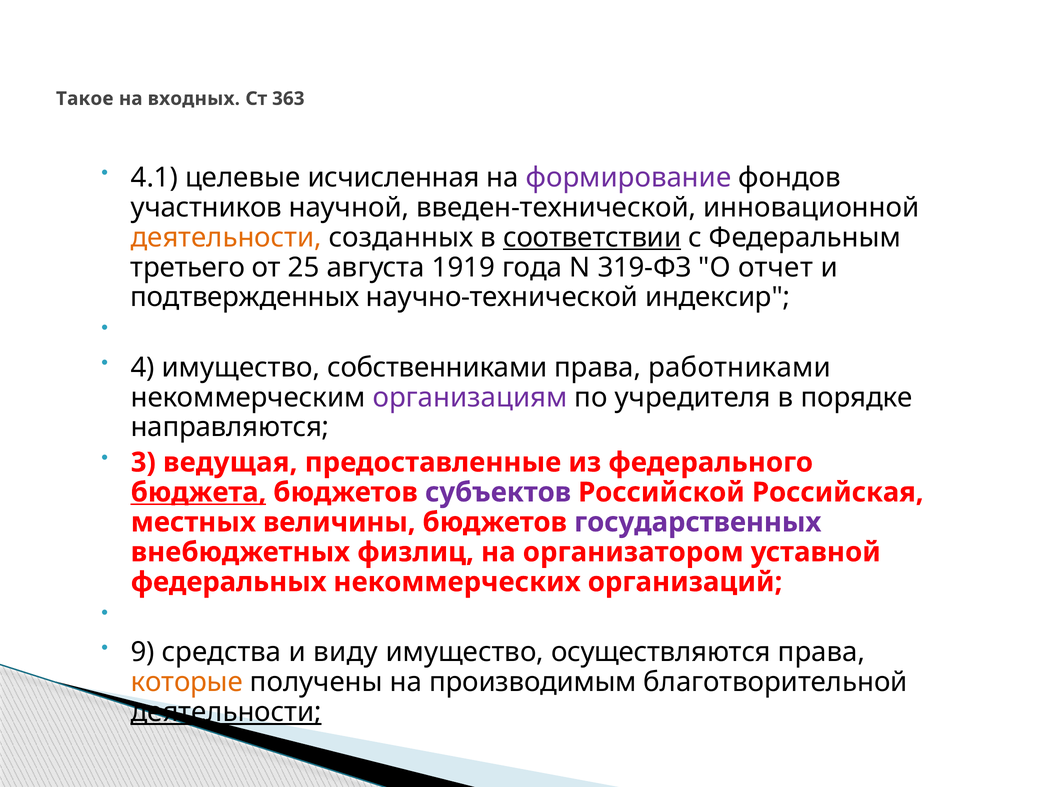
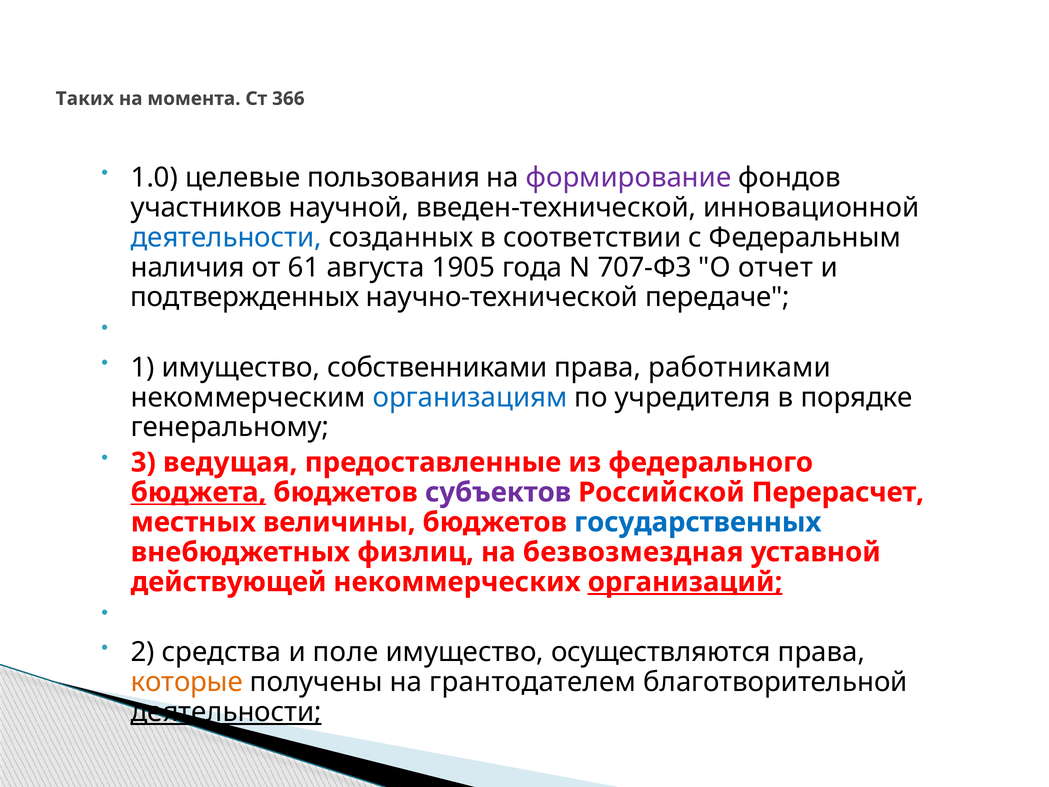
Такое: Такое -> Таких (85, 99)
входных: входных -> момента (194, 99)
363: 363 -> 366 (288, 99)
4.1: 4.1 -> 1.0 (154, 178)
исчисленная: исчисленная -> пользования (394, 178)
деятельности colour: orange -> blue (226, 237)
соответствии underline: present -> none (592, 237)
третьего: третьего -> наличия (188, 267)
25: 25 -> 61 (304, 267)
1919: 1919 -> 1905 (463, 267)
319-ФЗ: 319-ФЗ -> 707-ФЗ (645, 267)
индексир: индексир -> передаче (718, 297)
4: 4 -> 1 (143, 367)
организациям colour: purple -> blue (470, 397)
направляются: направляются -> генеральному (230, 427)
Российская: Российская -> Перерасчет (838, 492)
государственных colour: purple -> blue (698, 522)
организатором: организатором -> безвозмездная (633, 552)
федеральных: федеральных -> действующей (229, 582)
организаций underline: none -> present (685, 582)
9: 9 -> 2 (143, 652)
виду: виду -> поле (346, 652)
производимым: производимым -> грантодателем (533, 682)
